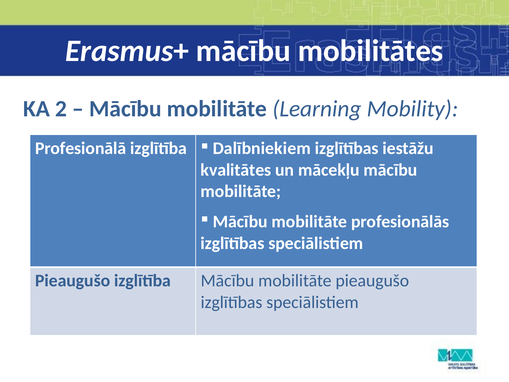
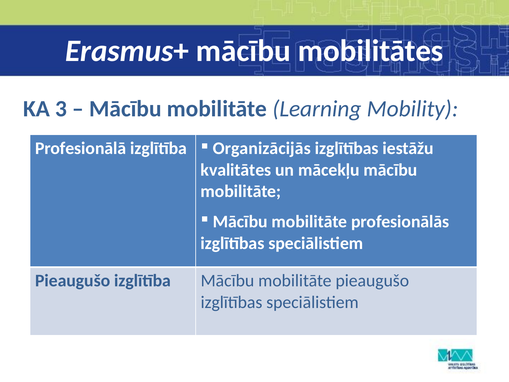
2: 2 -> 3 (61, 109)
Dalībniekiem: Dalībniekiem -> Organizācijās (262, 148)
